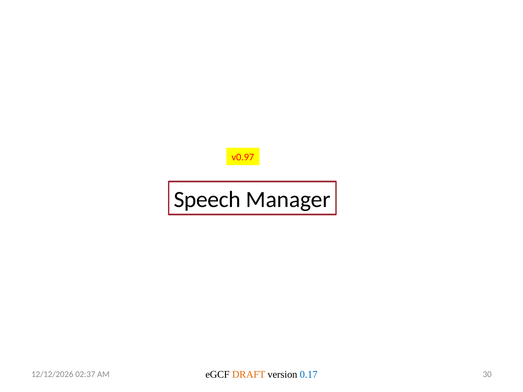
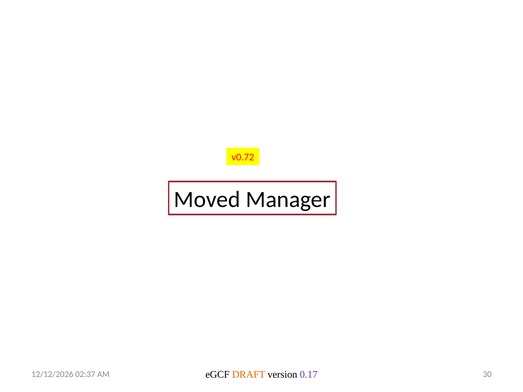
v0.97: v0.97 -> v0.72 (243, 157)
Speech: Speech -> Moved (207, 200)
0.17 colour: blue -> purple (309, 375)
